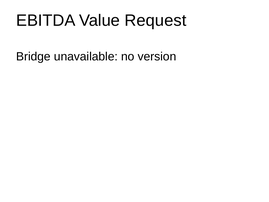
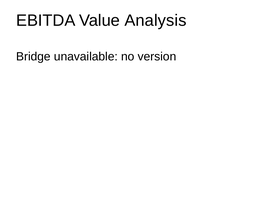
Request: Request -> Analysis (155, 20)
